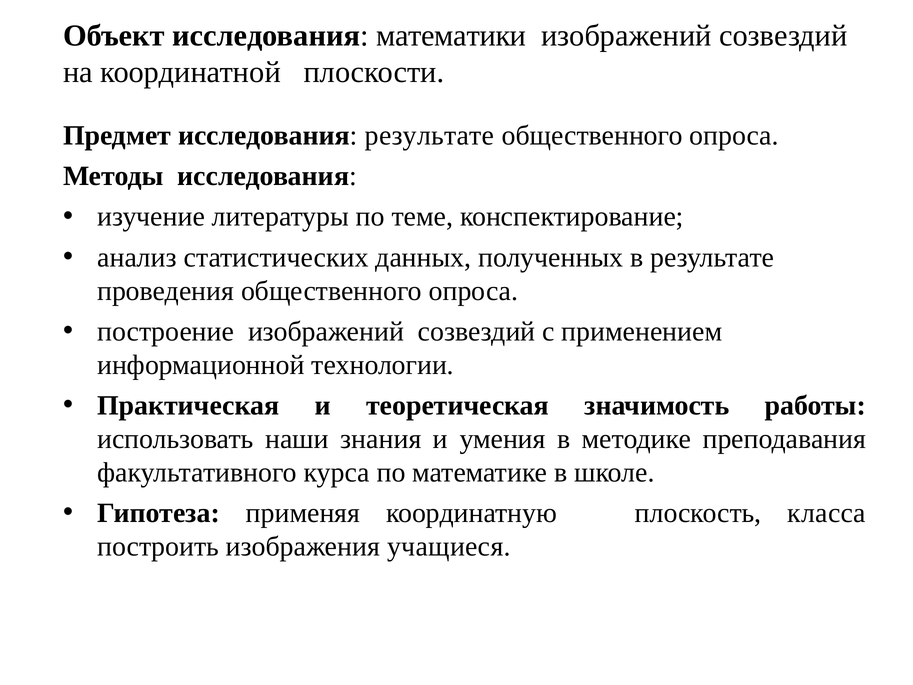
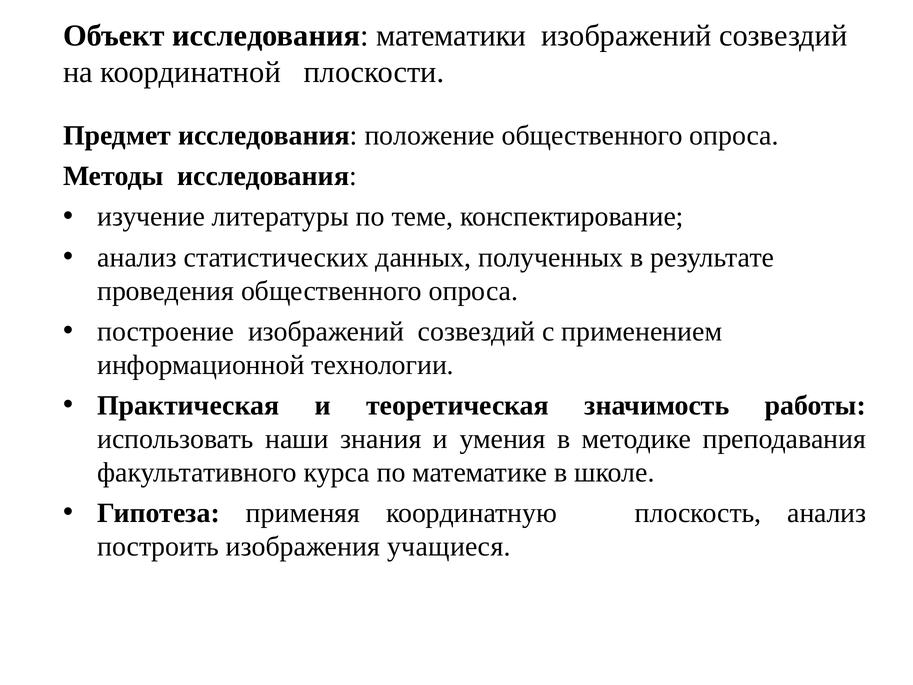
исследования результате: результате -> положение (430, 136)
плоскость класса: класса -> анализ (827, 513)
